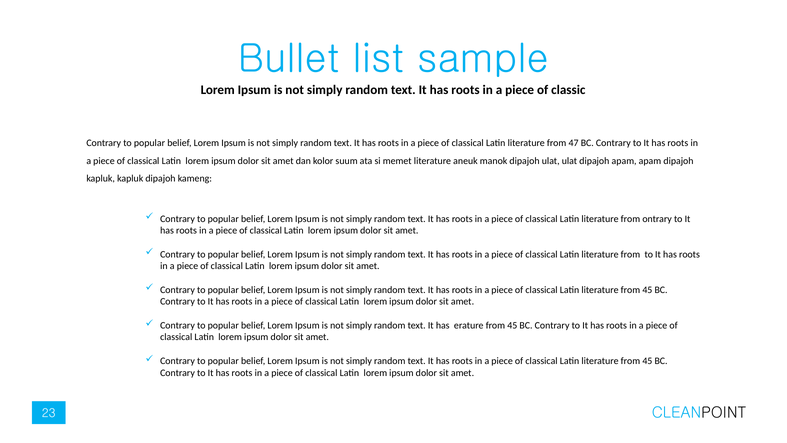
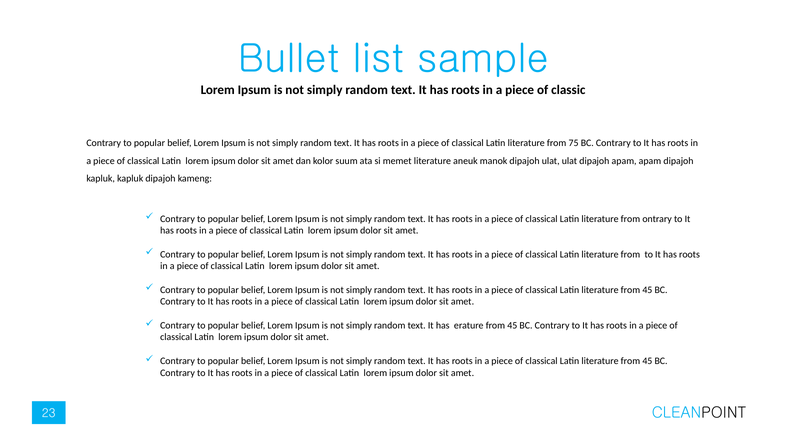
47: 47 -> 75 (574, 143)
